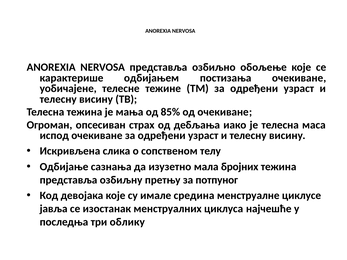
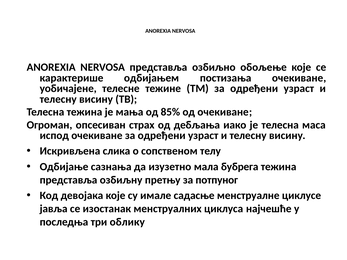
бројних: бројних -> бубрега (240, 167)
средина: средина -> садасње (194, 196)
